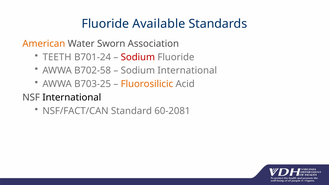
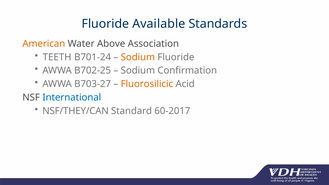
Sworn: Sworn -> Above (111, 44)
Sodium colour: red -> orange (138, 57)
B702-58: B702-58 -> B702-25 (93, 71)
Sodium International: International -> Confirmation (187, 71)
B703-25: B703-25 -> B703-27 (93, 84)
International colour: black -> blue (72, 97)
NSF/FACT/CAN: NSF/FACT/CAN -> NSF/THEY/CAN (76, 111)
60-2081: 60-2081 -> 60-2017 (172, 111)
